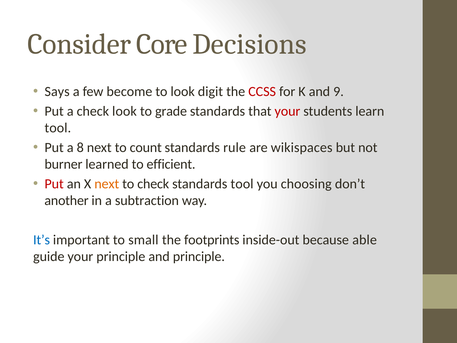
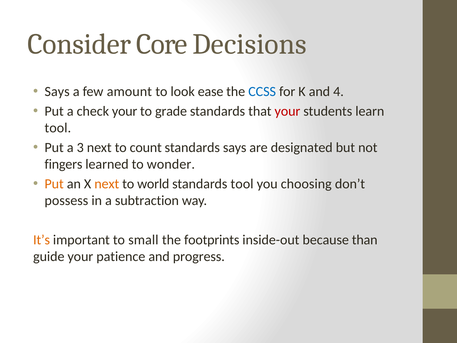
become: become -> amount (129, 92)
digit: digit -> ease (211, 92)
CCSS colour: red -> blue (262, 92)
9: 9 -> 4 (339, 92)
check look: look -> your (125, 111)
8: 8 -> 3 (80, 147)
standards rule: rule -> says (235, 147)
wikispaces: wikispaces -> designated (302, 147)
burner: burner -> fingers (63, 164)
efficient: efficient -> wonder (171, 164)
Put colour: red -> orange (54, 184)
to check: check -> world (153, 184)
another: another -> possess (66, 200)
It’s colour: blue -> orange (42, 240)
able: able -> than (365, 240)
your principle: principle -> patience (121, 256)
and principle: principle -> progress (199, 256)
